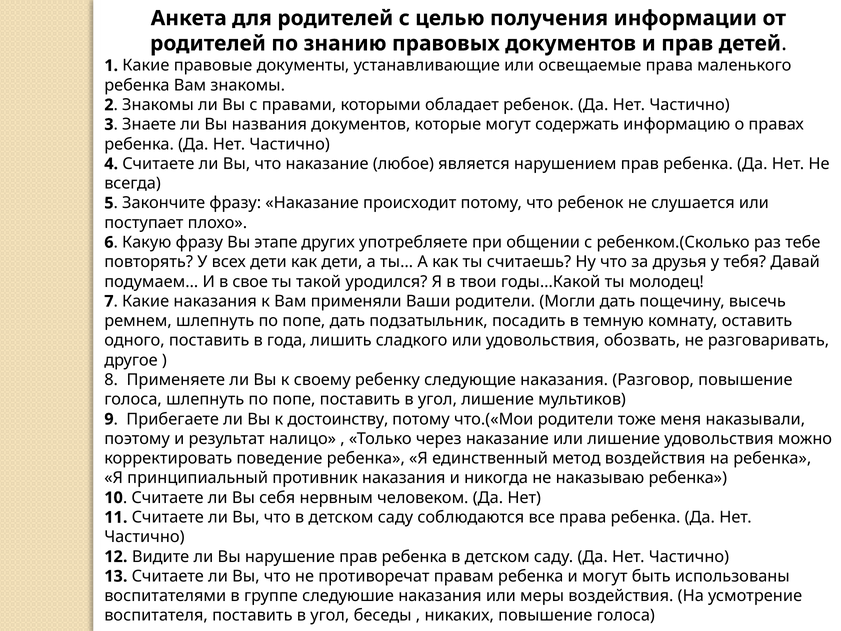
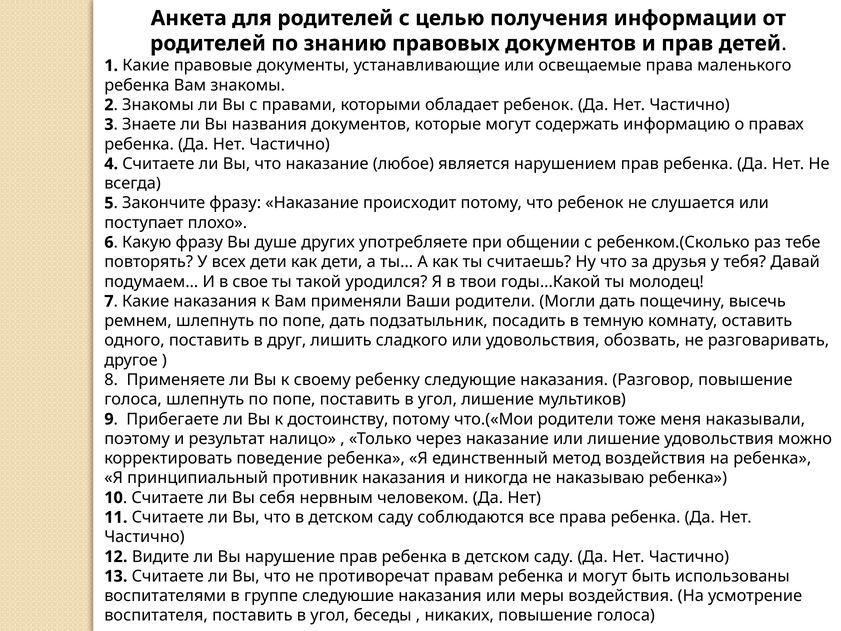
этапе: этапе -> душе (276, 242)
года: года -> друг (287, 340)
